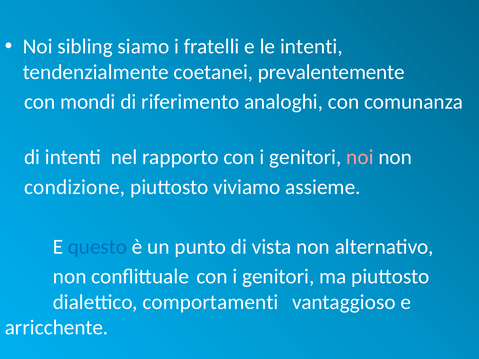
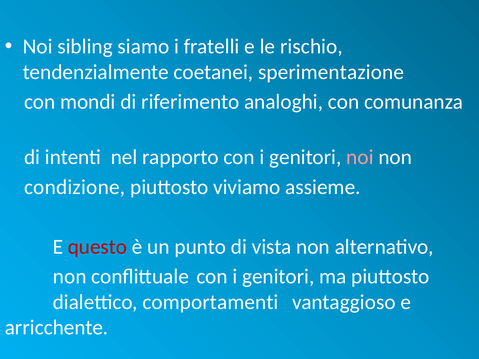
le intenti: intenti -> rischio (311, 47)
prevalentemente: prevalentemente -> sperimentazione (331, 72)
questo colour: blue -> red (98, 247)
